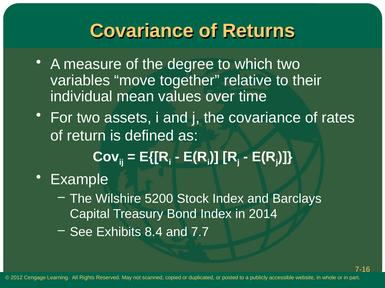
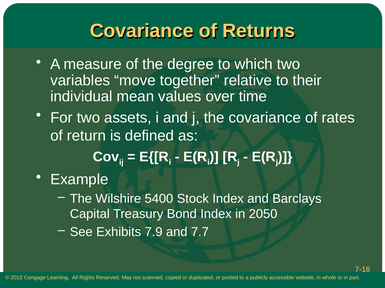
5200: 5200 -> 5400 (159, 199)
2014: 2014 -> 2050 (263, 215)
8.4: 8.4 -> 7.9 (154, 232)
